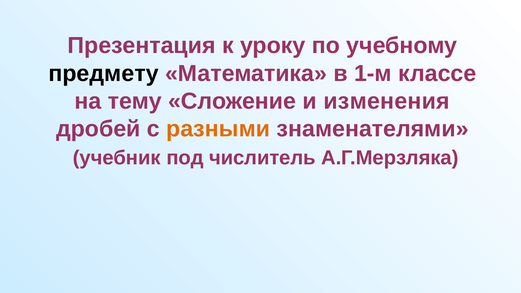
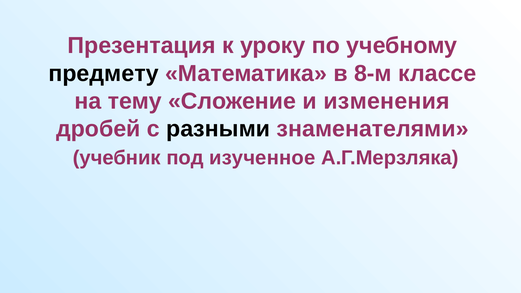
1-м: 1-м -> 8-м (373, 73)
разными colour: orange -> black (218, 129)
числитель: числитель -> изученное (262, 158)
